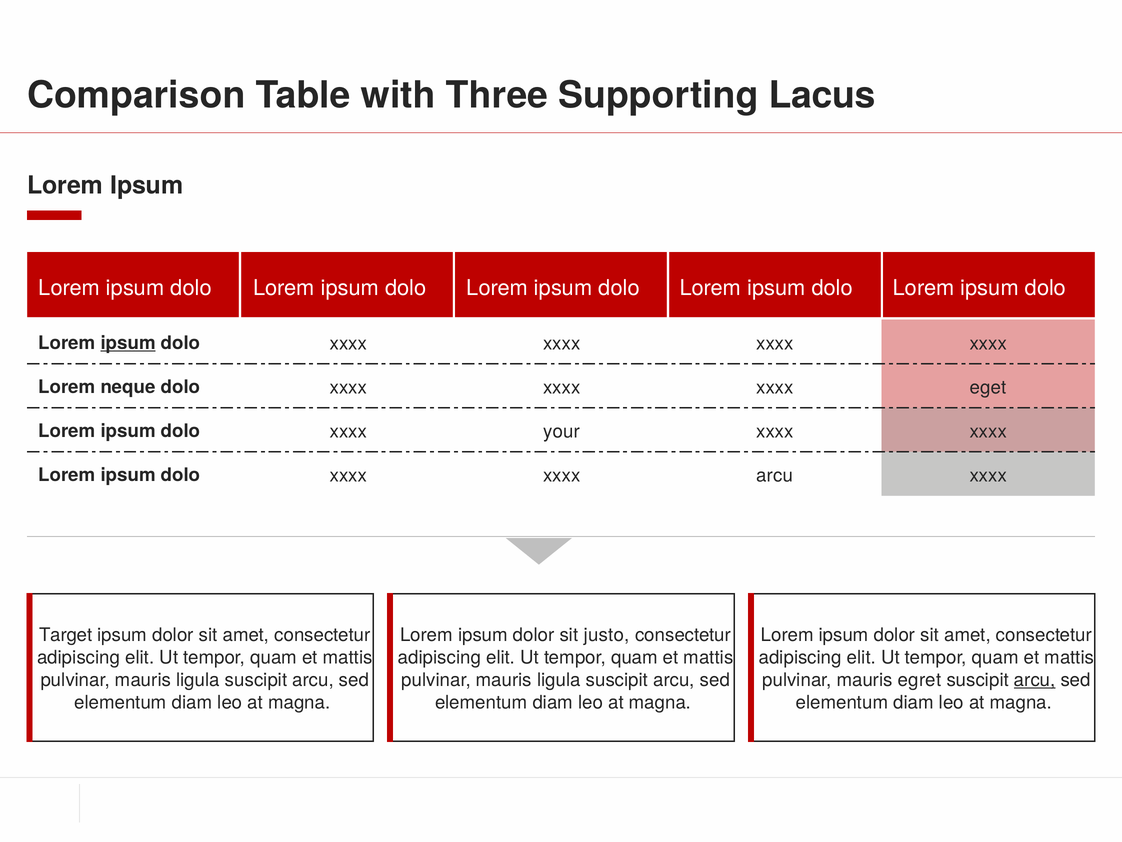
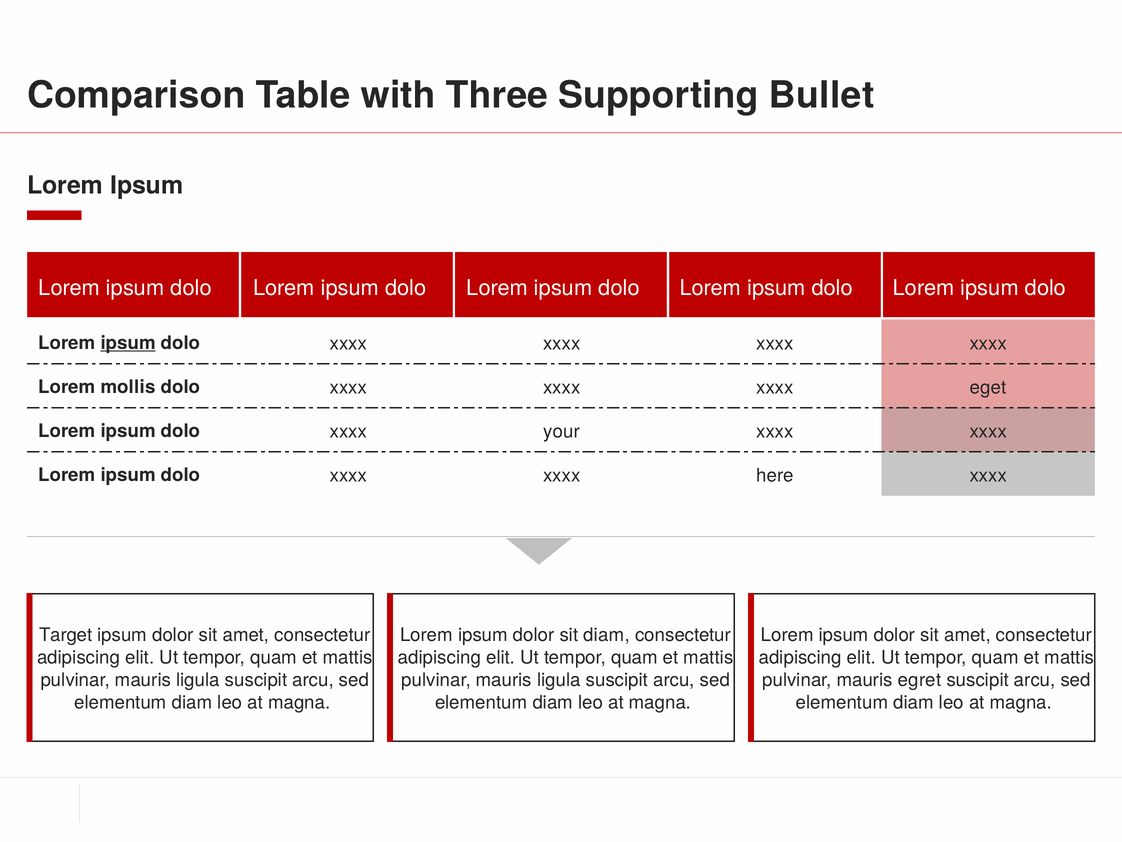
Lacus: Lacus -> Bullet (822, 95)
neque: neque -> mollis (128, 387)
xxxx arcu: arcu -> here (775, 475)
sit justo: justo -> diam (607, 635)
arcu underline: present -> none (1035, 680)
